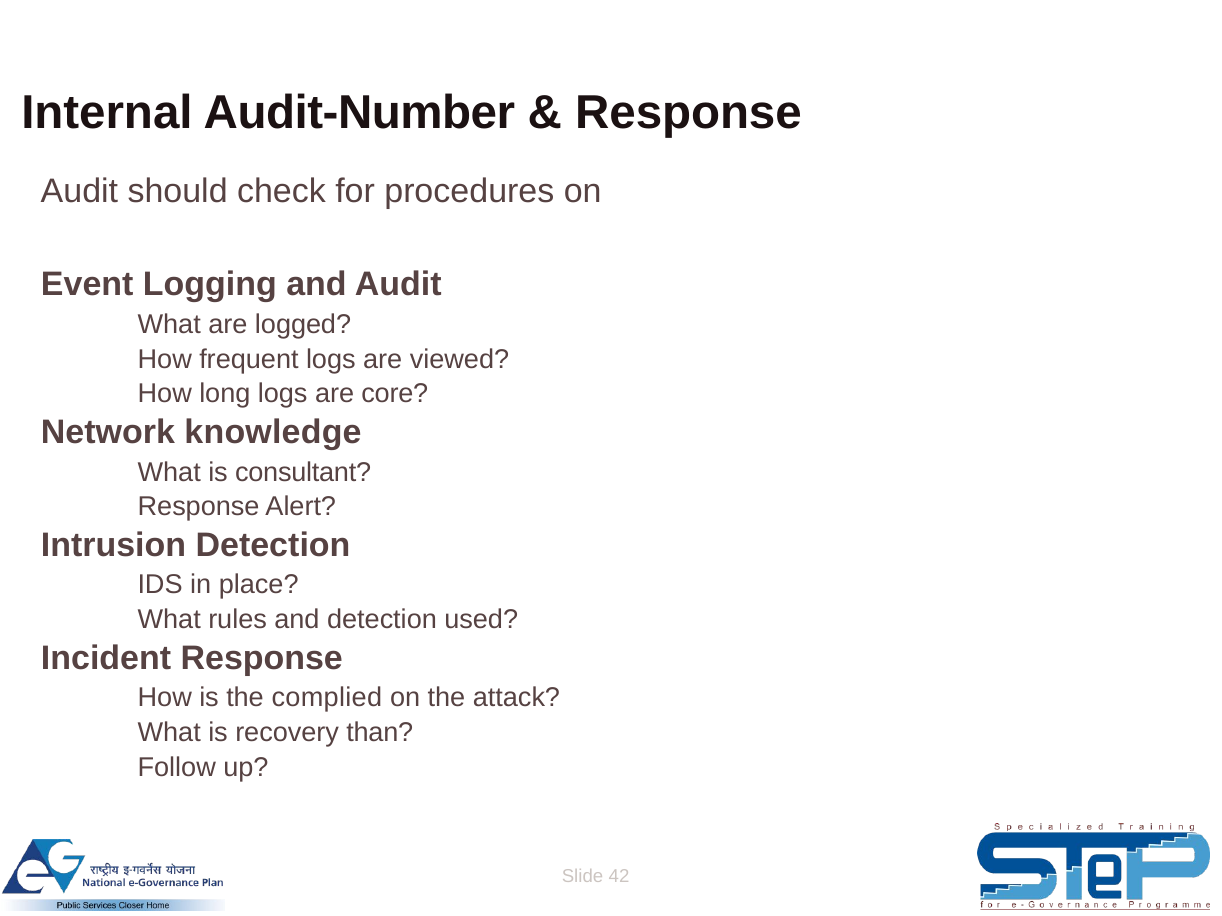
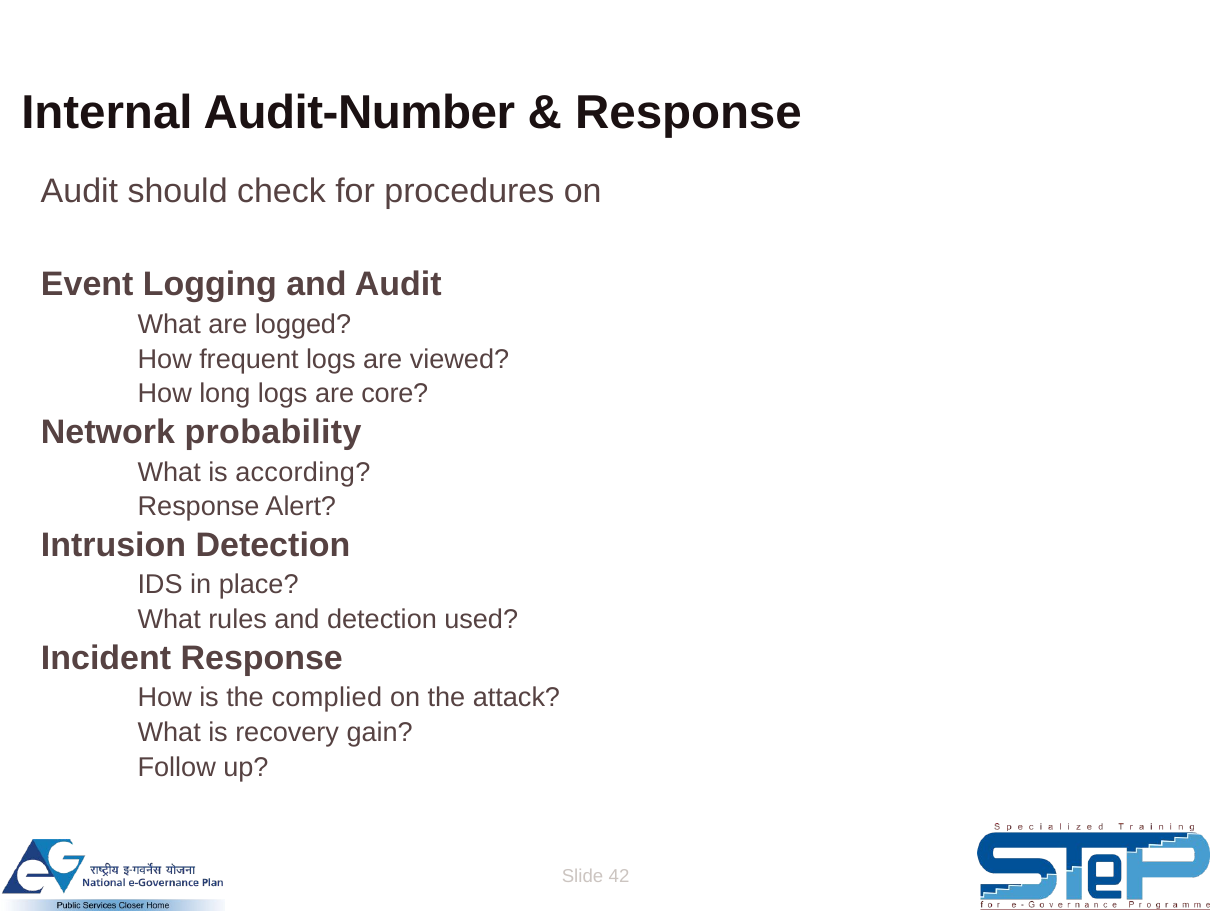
knowledge: knowledge -> probability (273, 433)
consultant: consultant -> according (303, 472)
than: than -> gain (380, 733)
